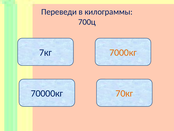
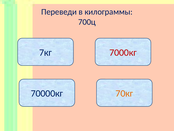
7000кг colour: orange -> red (123, 52)
